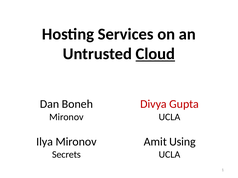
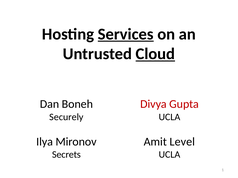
Services underline: none -> present (126, 34)
Mironov: Mironov -> Securely (66, 117)
Using: Using -> Level (182, 142)
